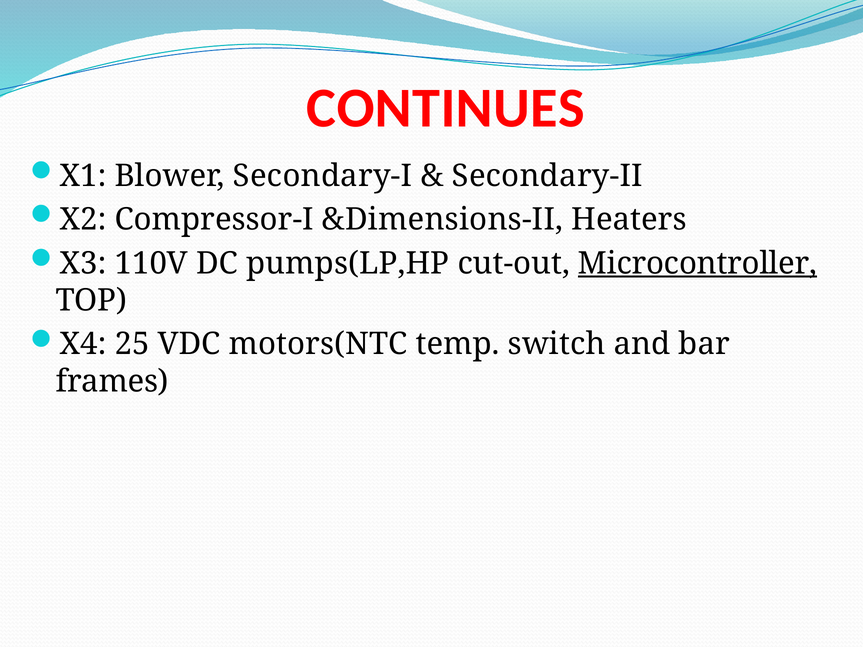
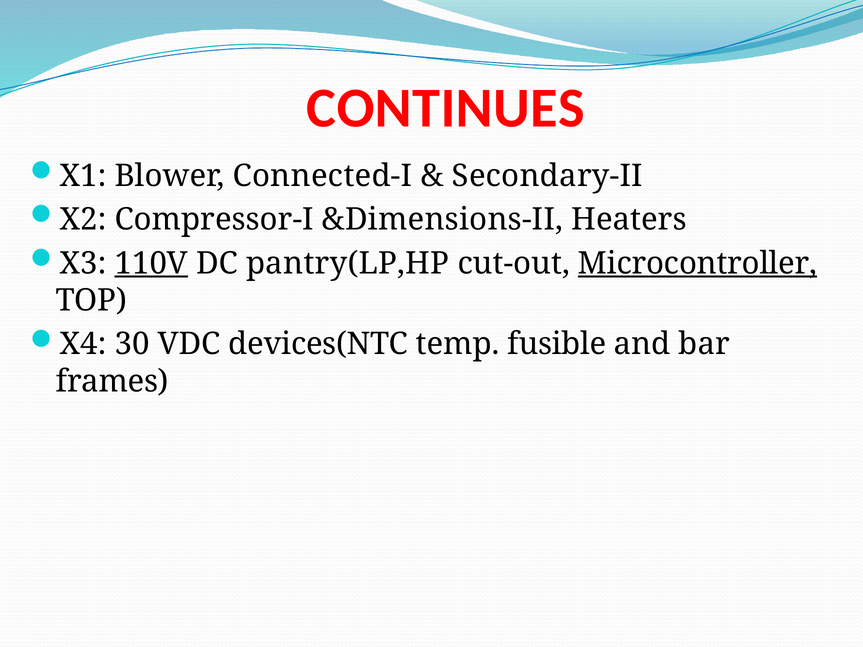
Secondary-I: Secondary-I -> Connected-I (323, 176)
110V underline: none -> present (151, 263)
pumps(LP,HP: pumps(LP,HP -> pantry(LP,HP (348, 263)
25: 25 -> 30 (132, 344)
motors(NTC: motors(NTC -> devices(NTC (318, 344)
switch: switch -> fusible (557, 344)
